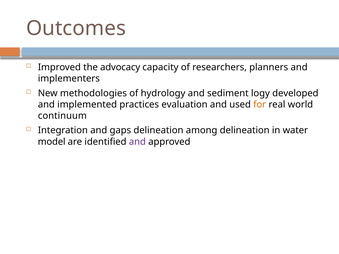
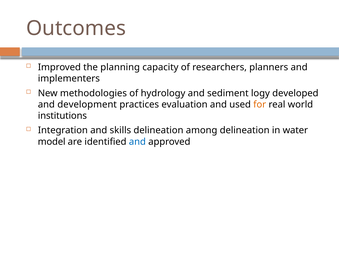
advocacy: advocacy -> planning (120, 67)
implemented: implemented -> development (87, 105)
continuum: continuum -> institutions (62, 116)
gaps: gaps -> skills (120, 131)
and colour: purple -> blue (137, 142)
